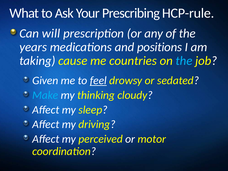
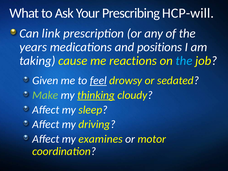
HCP-rule: HCP-rule -> HCP-will (188, 13)
will: will -> link (51, 33)
countries: countries -> reactions (133, 61)
Make colour: light blue -> light green (45, 95)
thinking underline: none -> present (96, 95)
perceived: perceived -> examines (101, 139)
